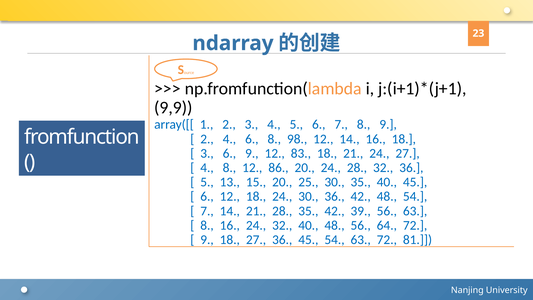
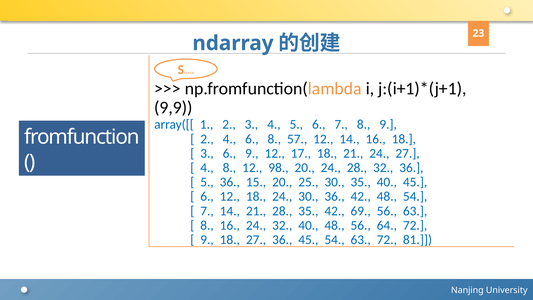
98: 98 -> 57 (297, 139)
83: 83 -> 17 (301, 153)
86: 86 -> 98 (278, 168)
5 13: 13 -> 36 (230, 182)
39: 39 -> 69 (361, 211)
